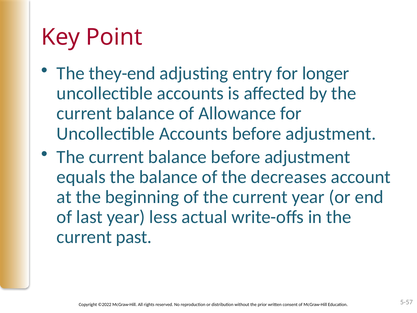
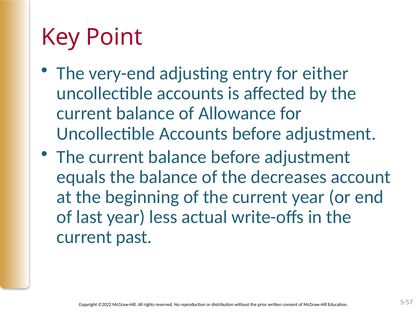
they-end: they-end -> very-end (122, 73)
longer: longer -> either (326, 73)
